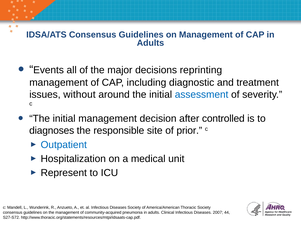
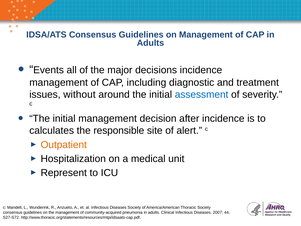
decisions reprinting: reprinting -> incidence (201, 70)
after controlled: controlled -> incidence (223, 118)
diagnoses: diagnoses -> calculates (52, 131)
prior: prior -> alert (189, 131)
Outpatient colour: blue -> orange (64, 145)
